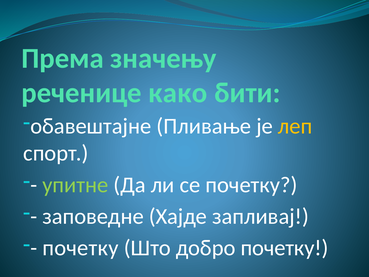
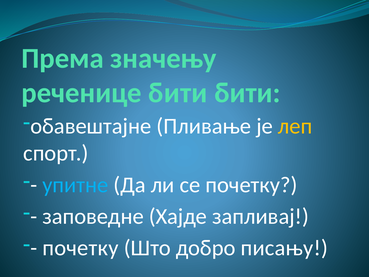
реченице како: како -> бити (178, 93)
упитне colour: light green -> light blue (75, 185)
добро почетку: почетку -> писању (284, 248)
